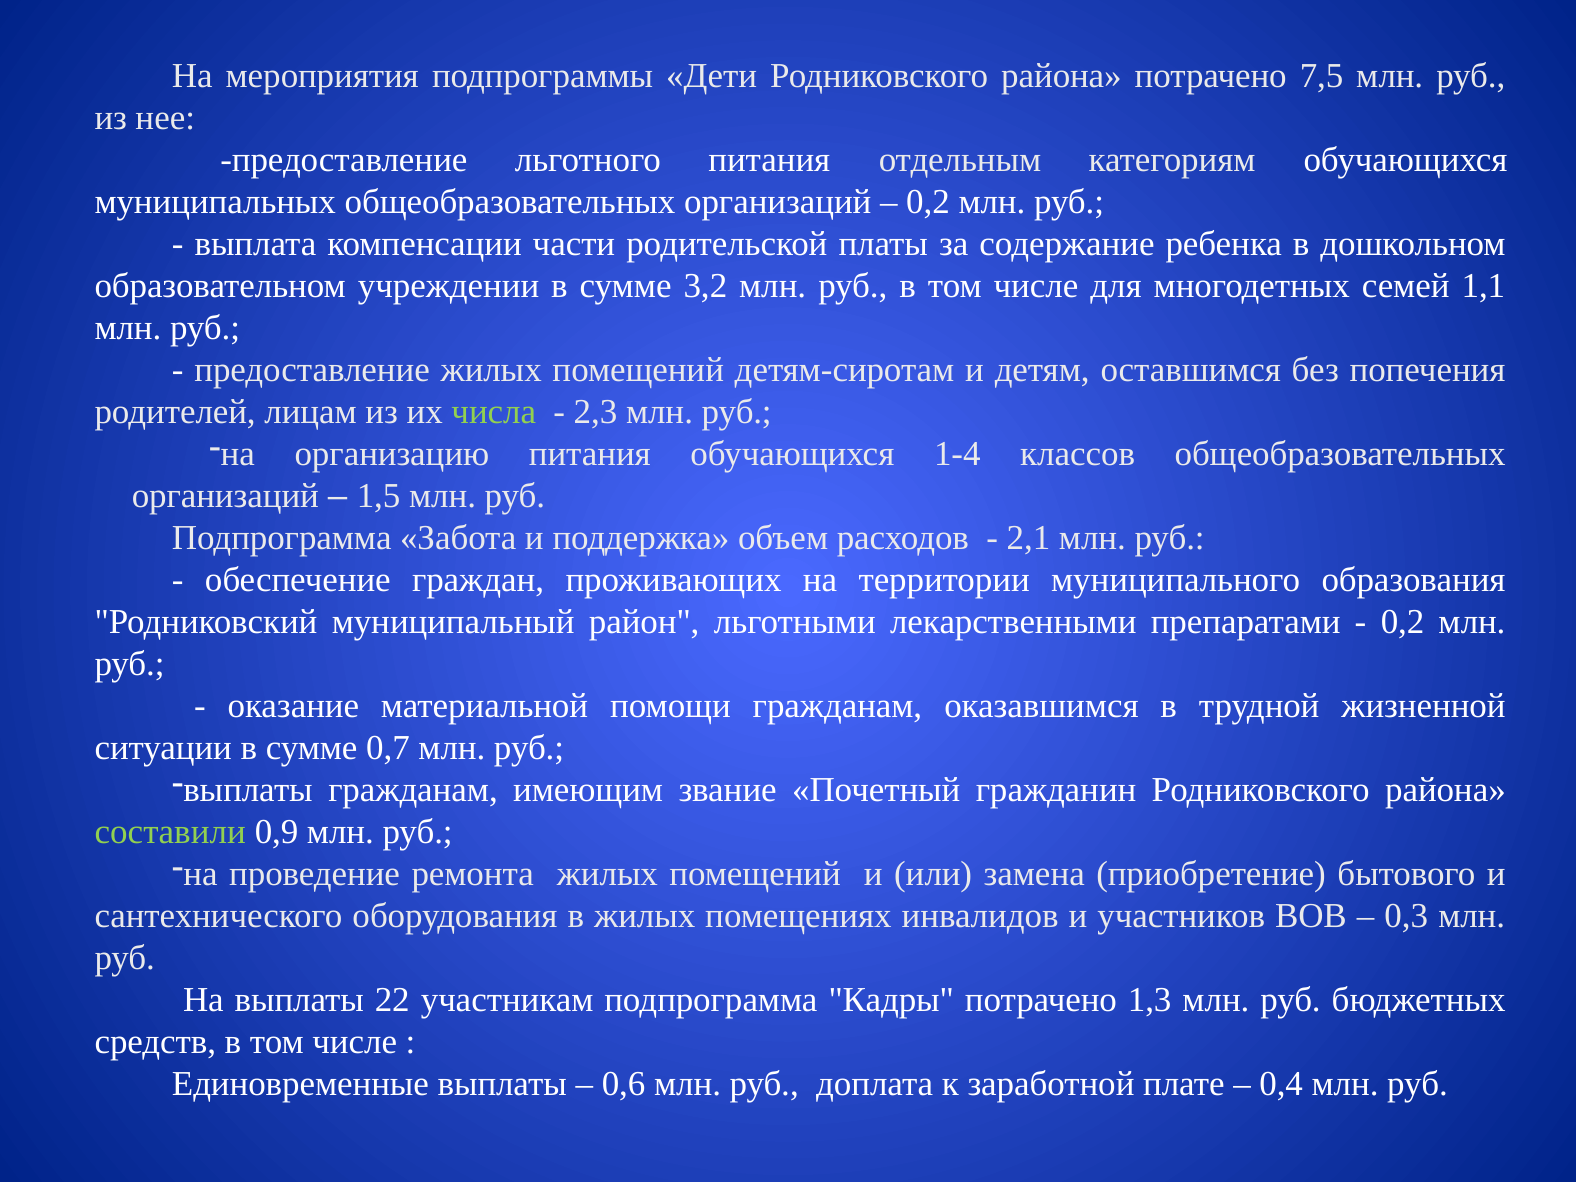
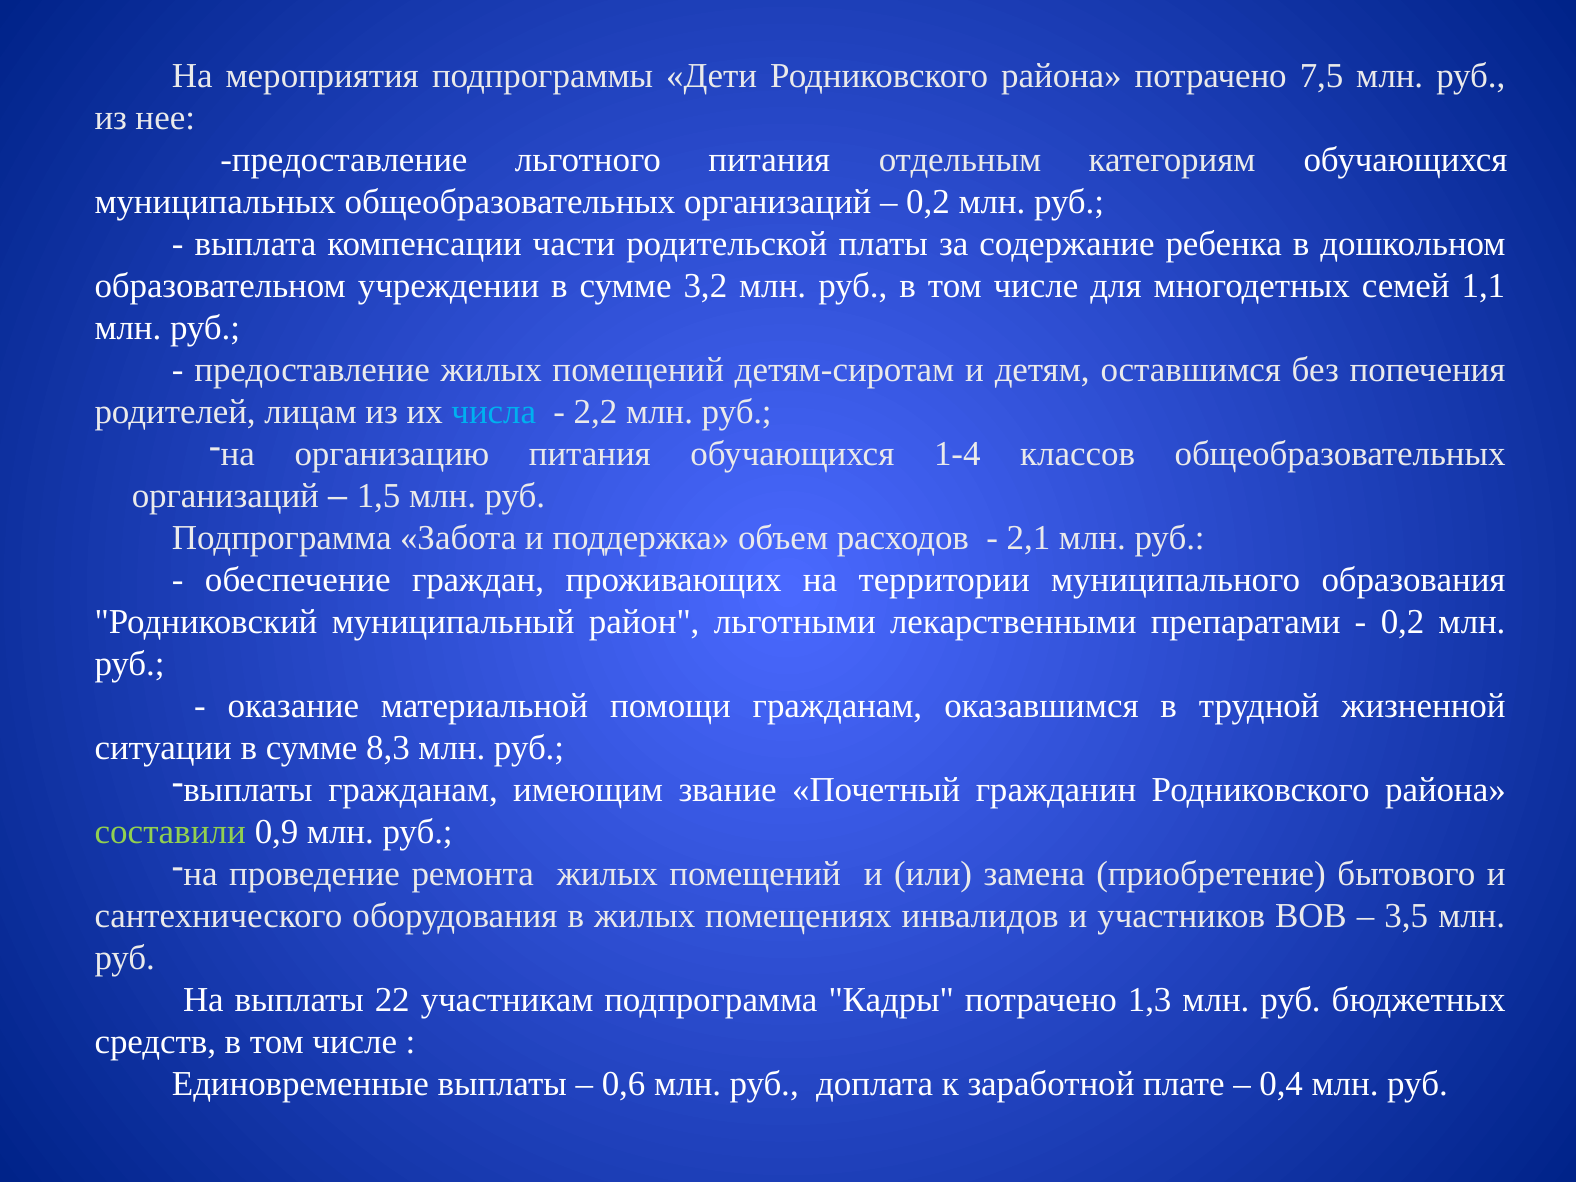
числа colour: light green -> light blue (494, 412)
2,3: 2,3 -> 2,2 (596, 412)
0,7: 0,7 -> 8,3 (388, 748)
0,3: 0,3 -> 3,5 (1406, 916)
